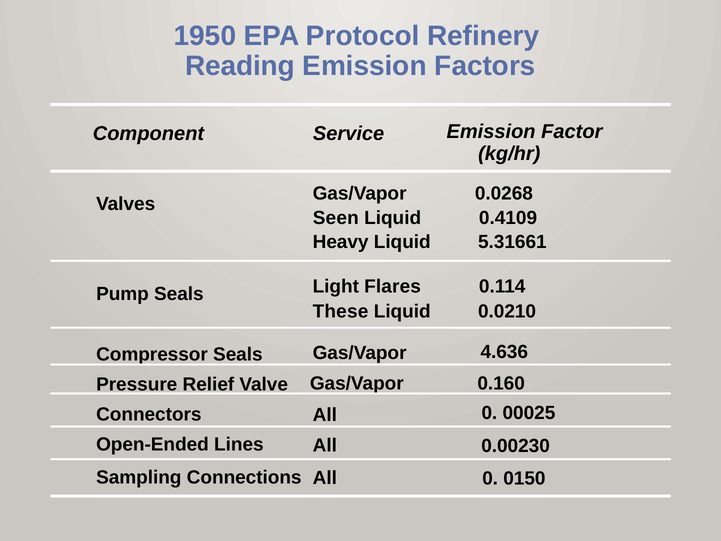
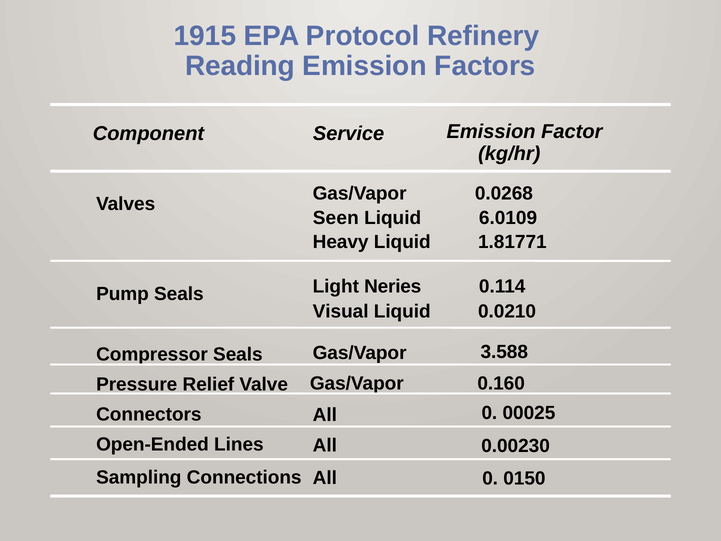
1950: 1950 -> 1915 (205, 36)
0.4109: 0.4109 -> 6.0109 (508, 218)
5.31661: 5.31661 -> 1.81771 (512, 242)
Flares: Flares -> Neries (393, 286)
These: These -> Visual (341, 312)
4.636: 4.636 -> 3.588 (504, 352)
